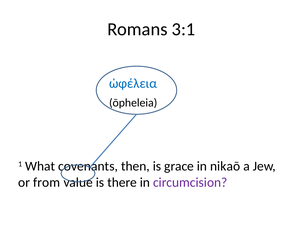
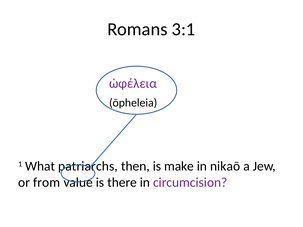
ὠφέλεια colour: blue -> purple (133, 84)
covenants: covenants -> patriarchs (88, 166)
grace: grace -> make (179, 166)
